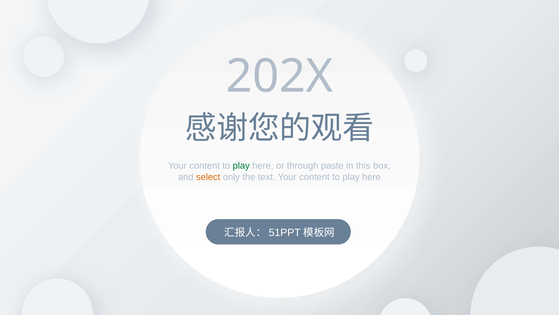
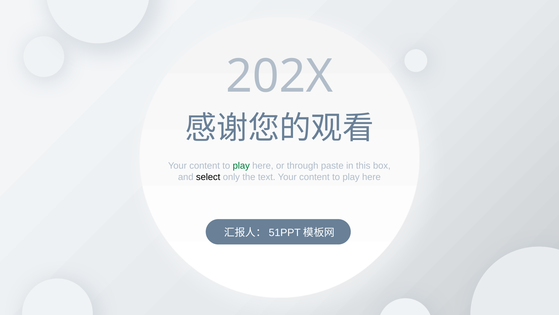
select colour: orange -> black (208, 177)
